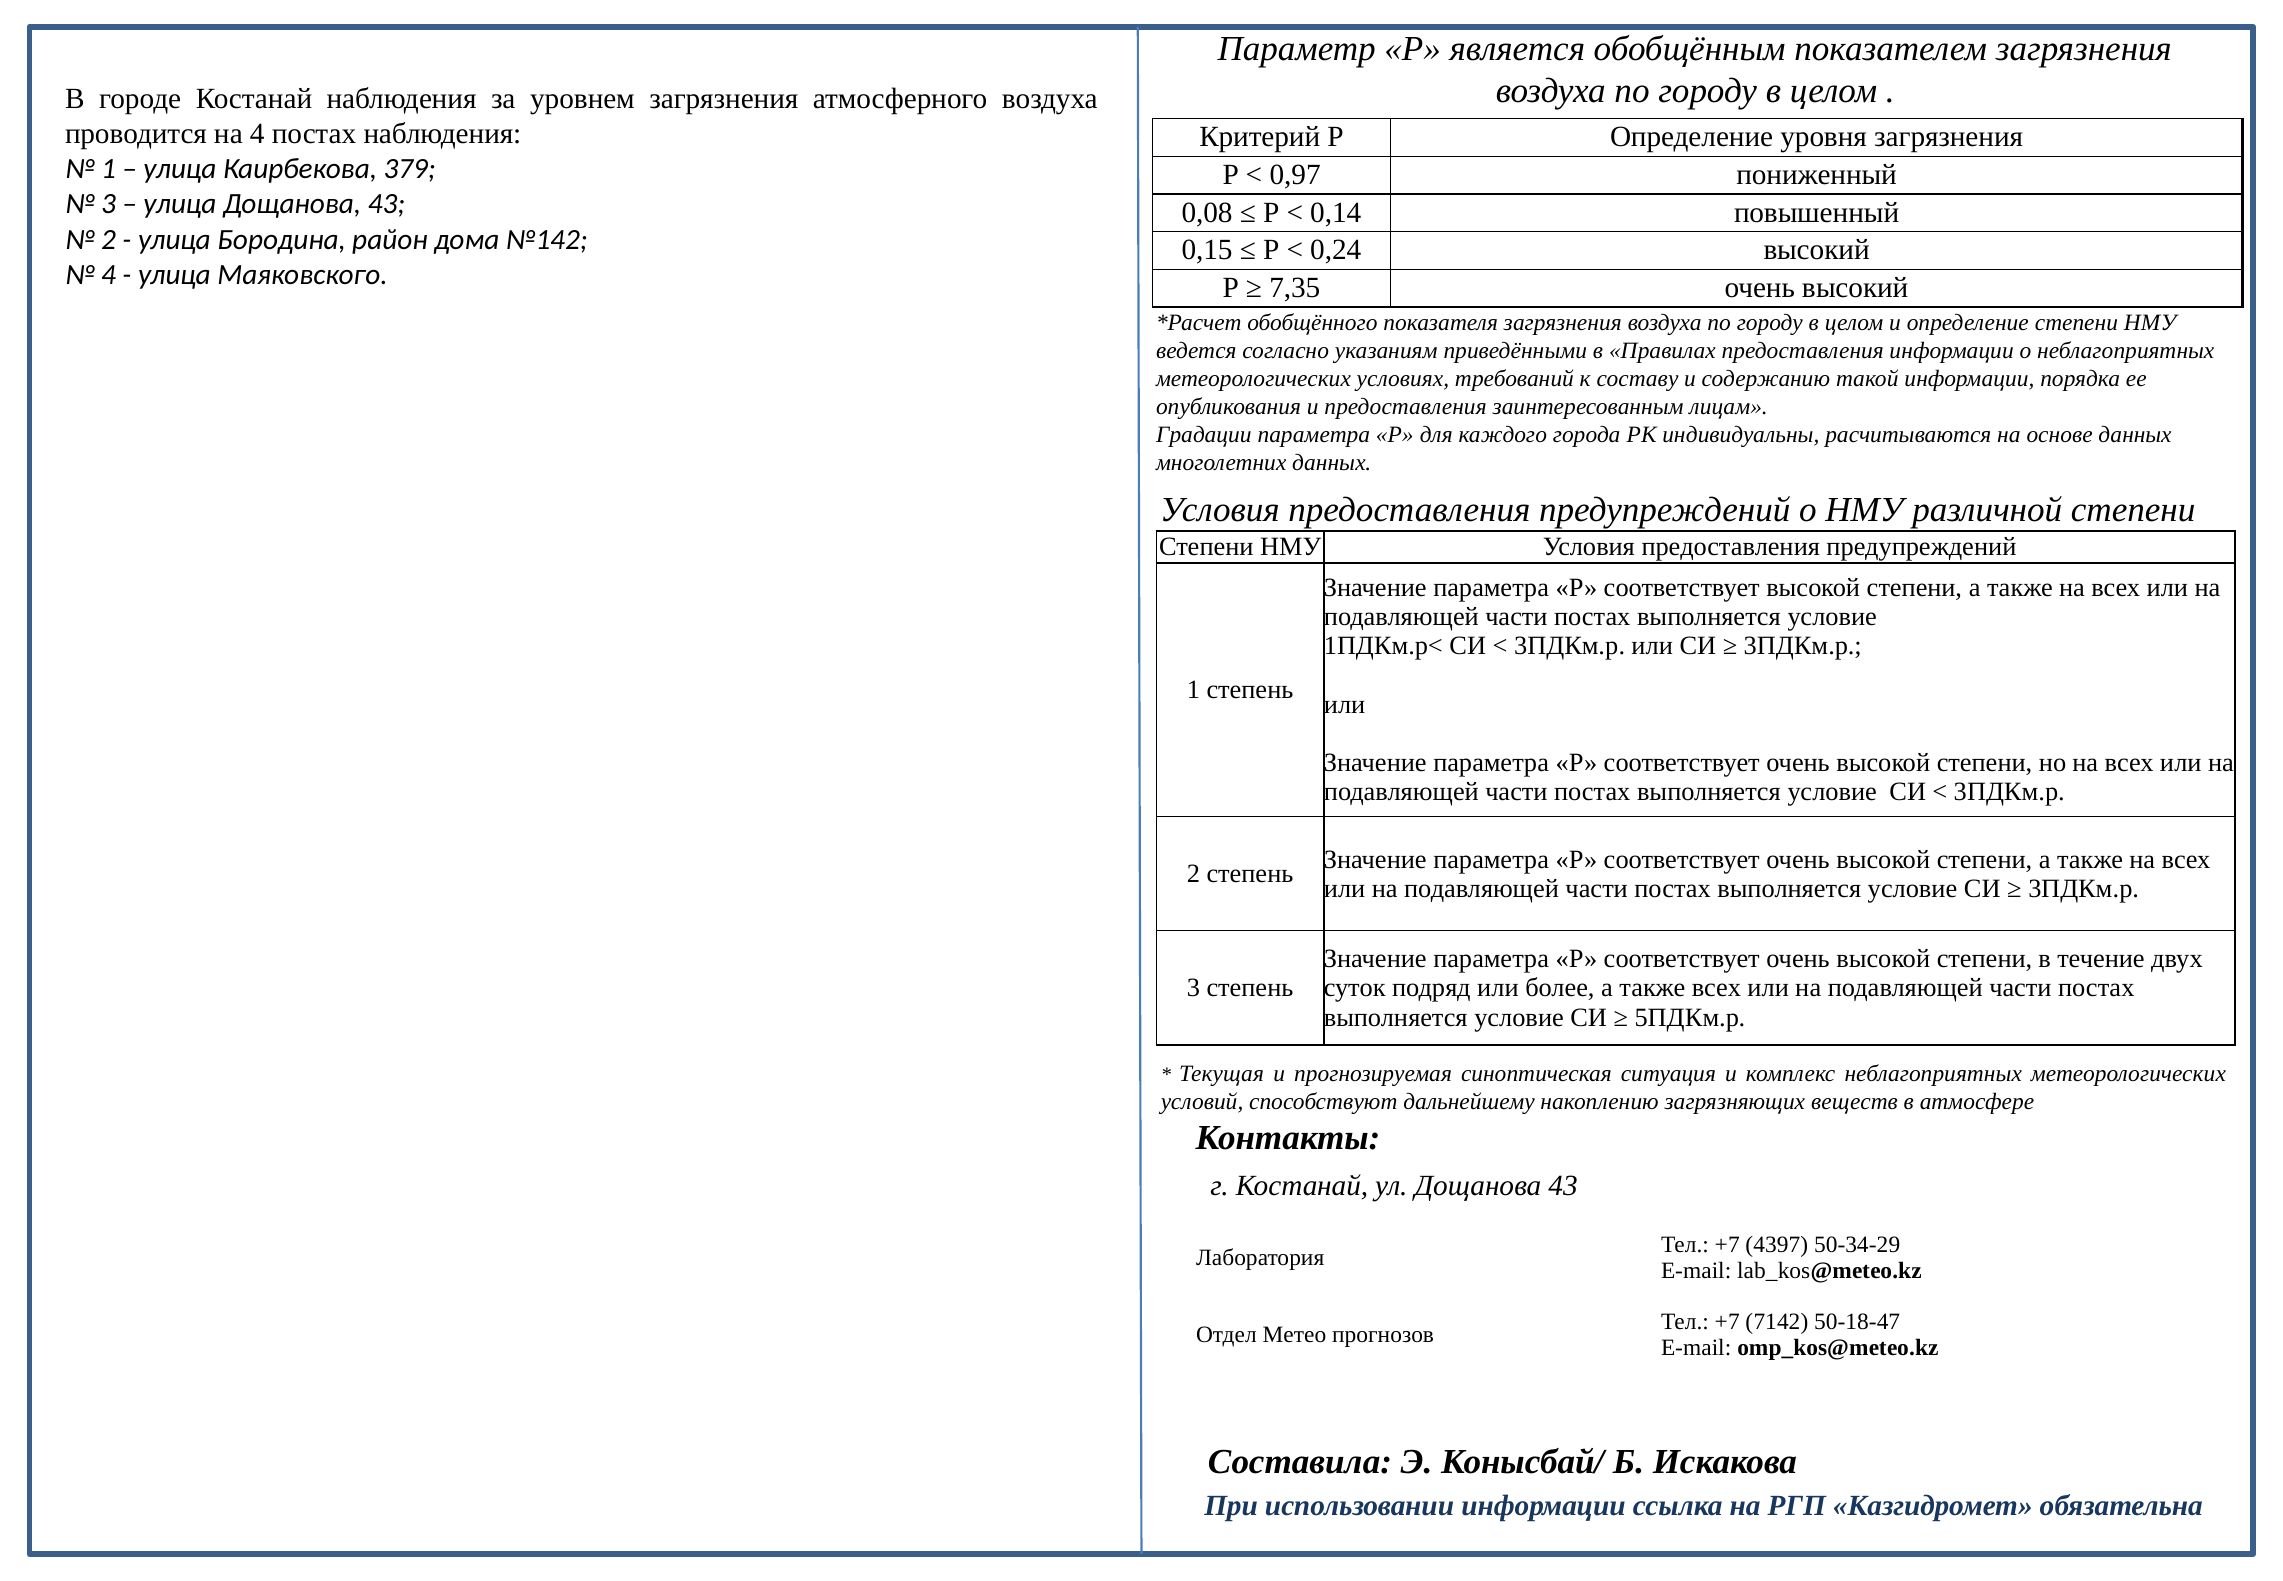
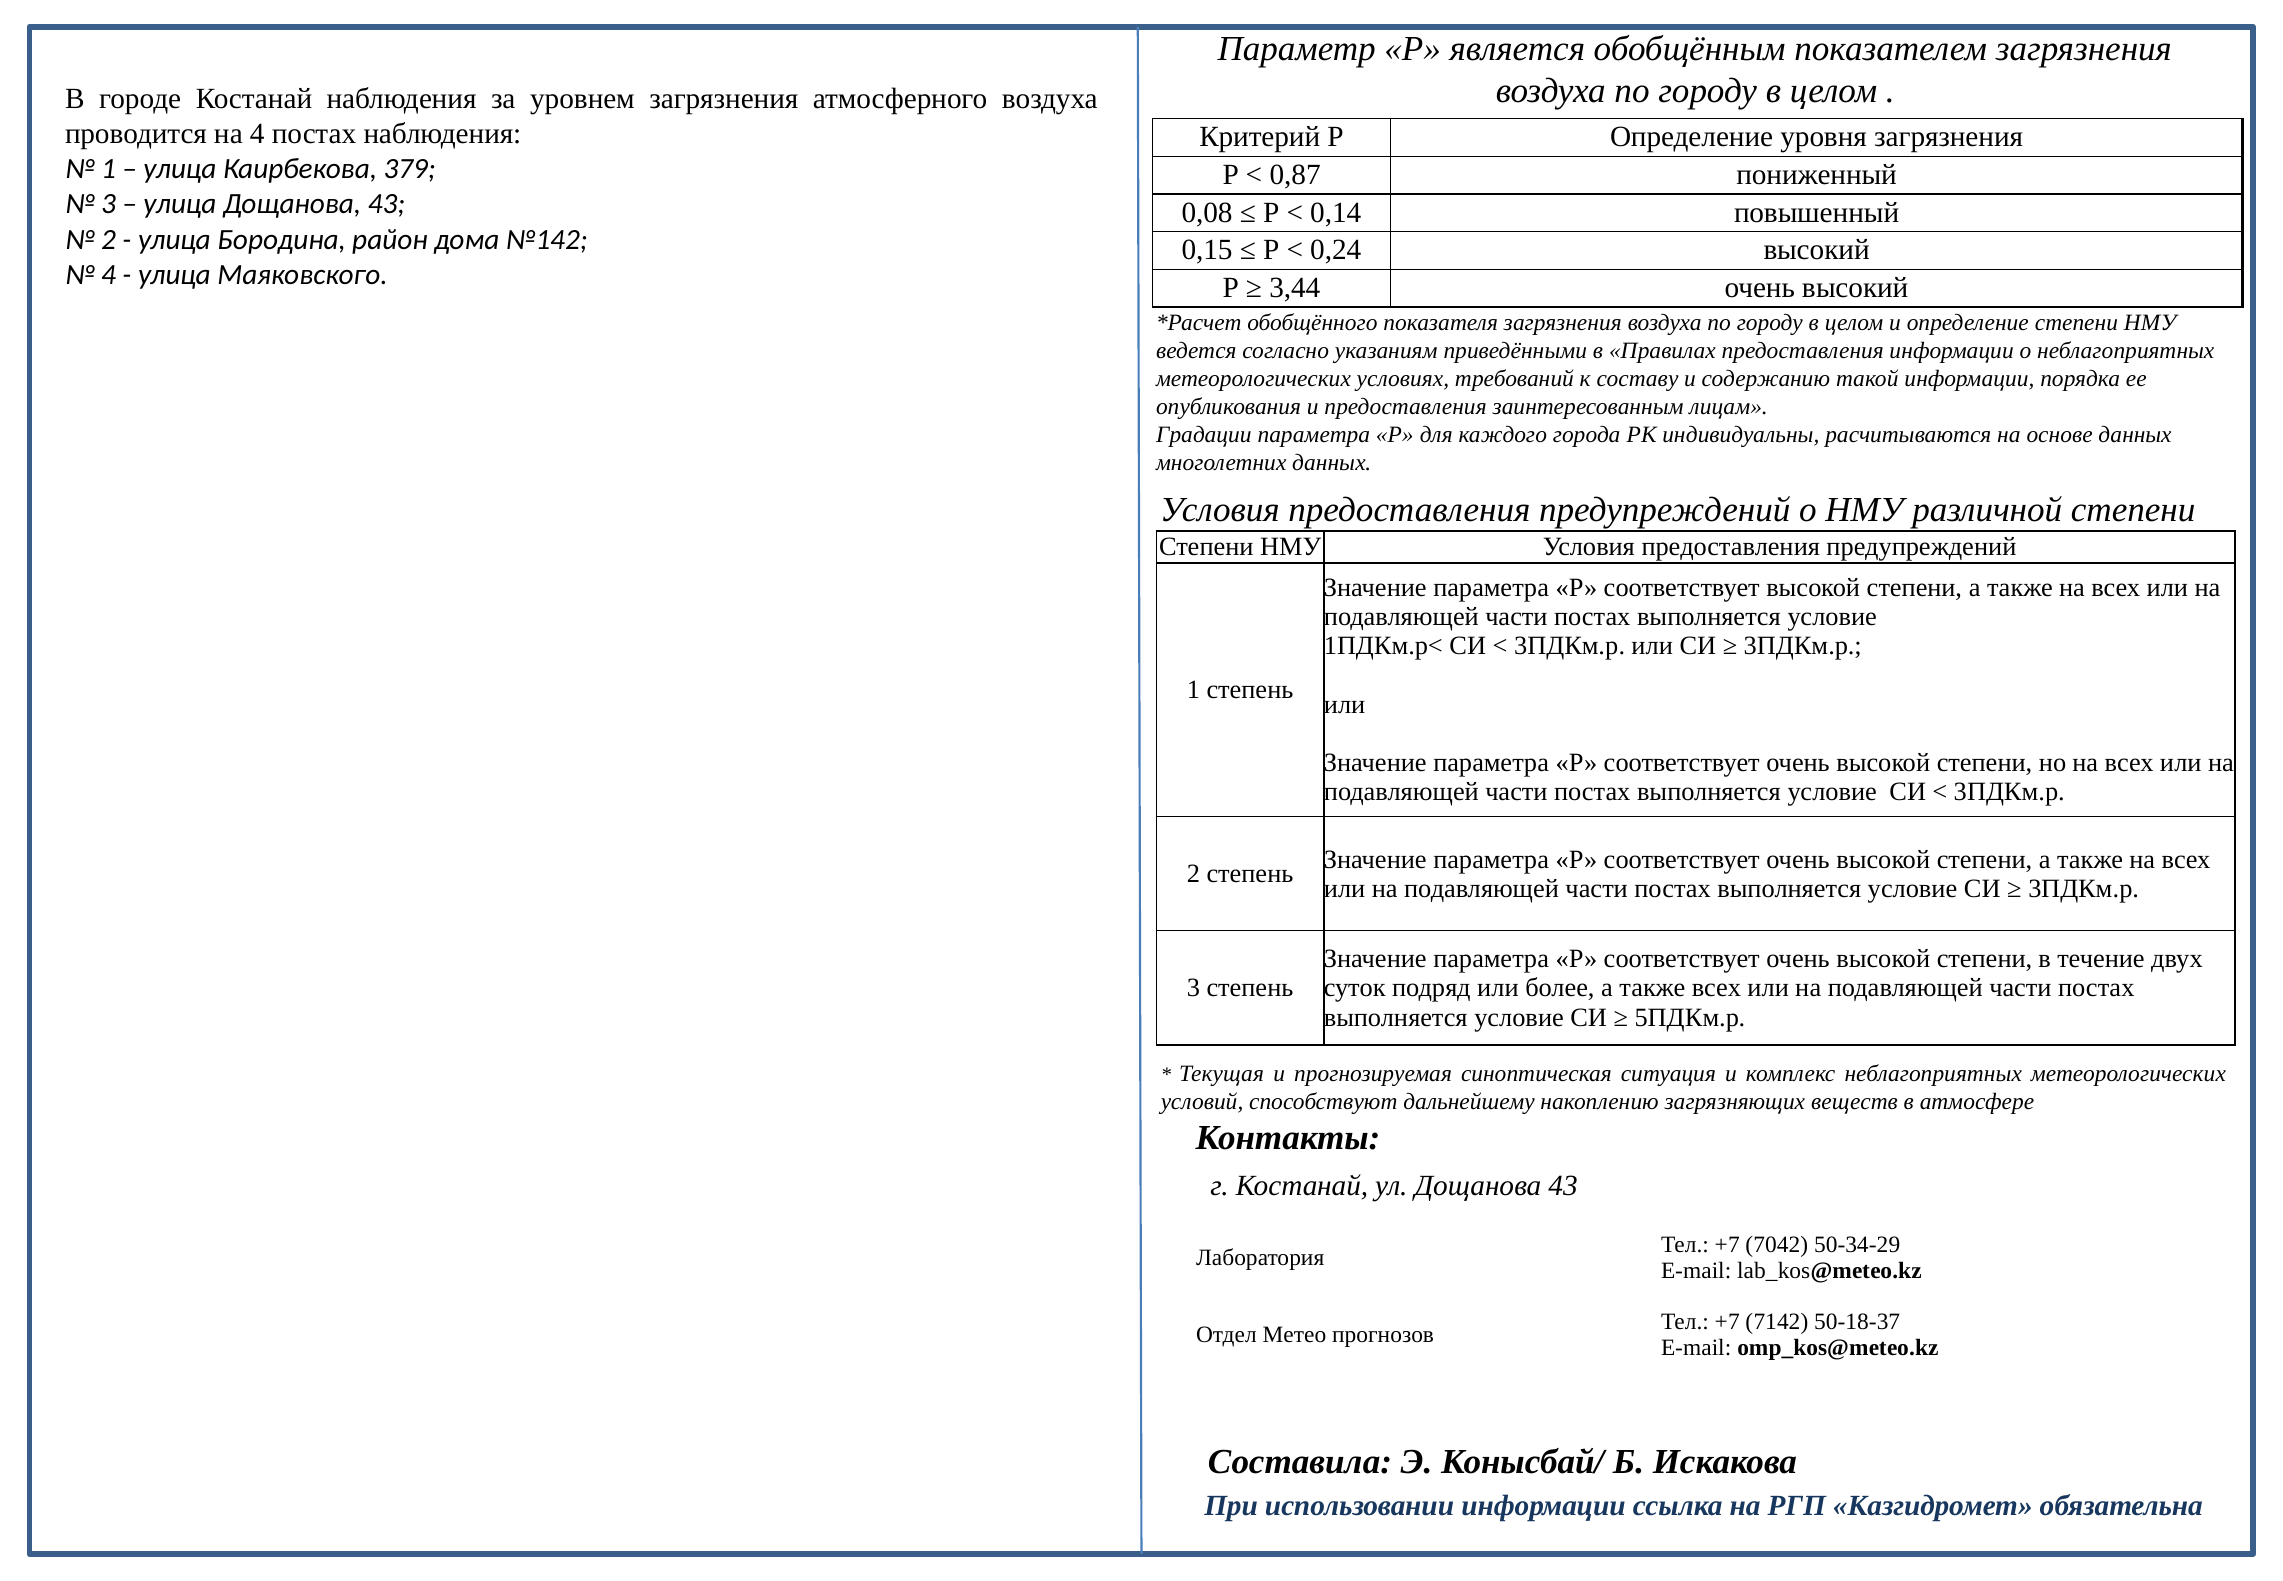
0,97: 0,97 -> 0,87 (1295, 175)
7,35: 7,35 -> 3,44 (1295, 288)
4397: 4397 -> 7042 (1777, 1244)
50-18-47: 50-18-47 -> 50-18-37 (1857, 1322)
